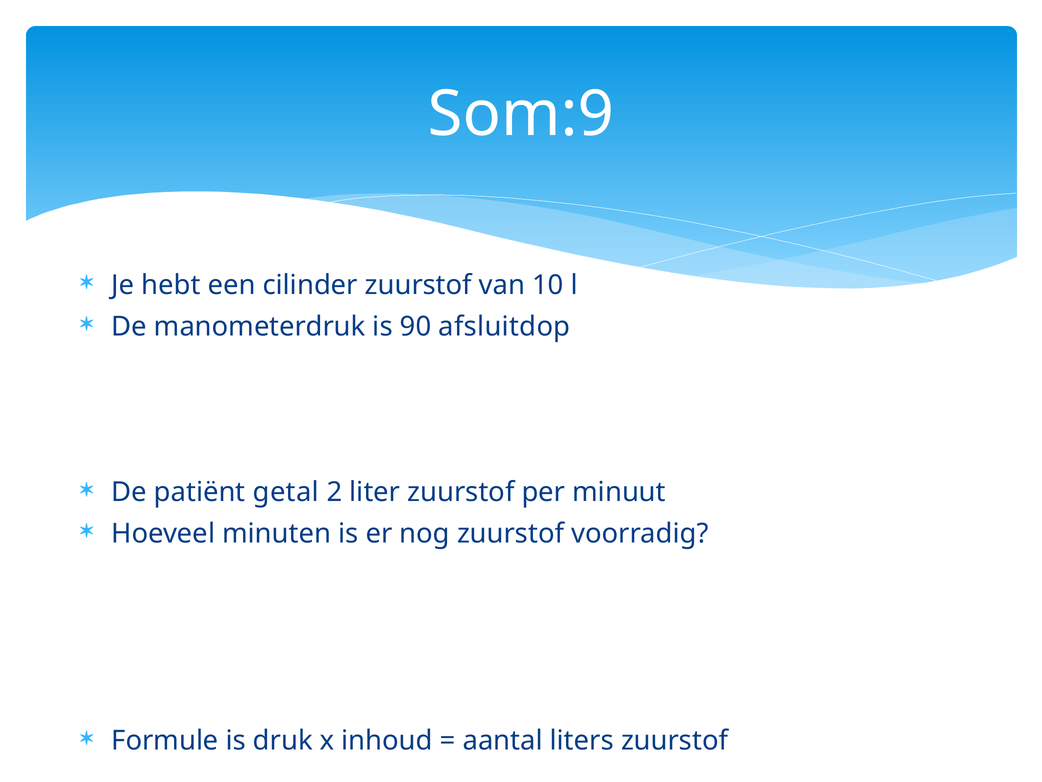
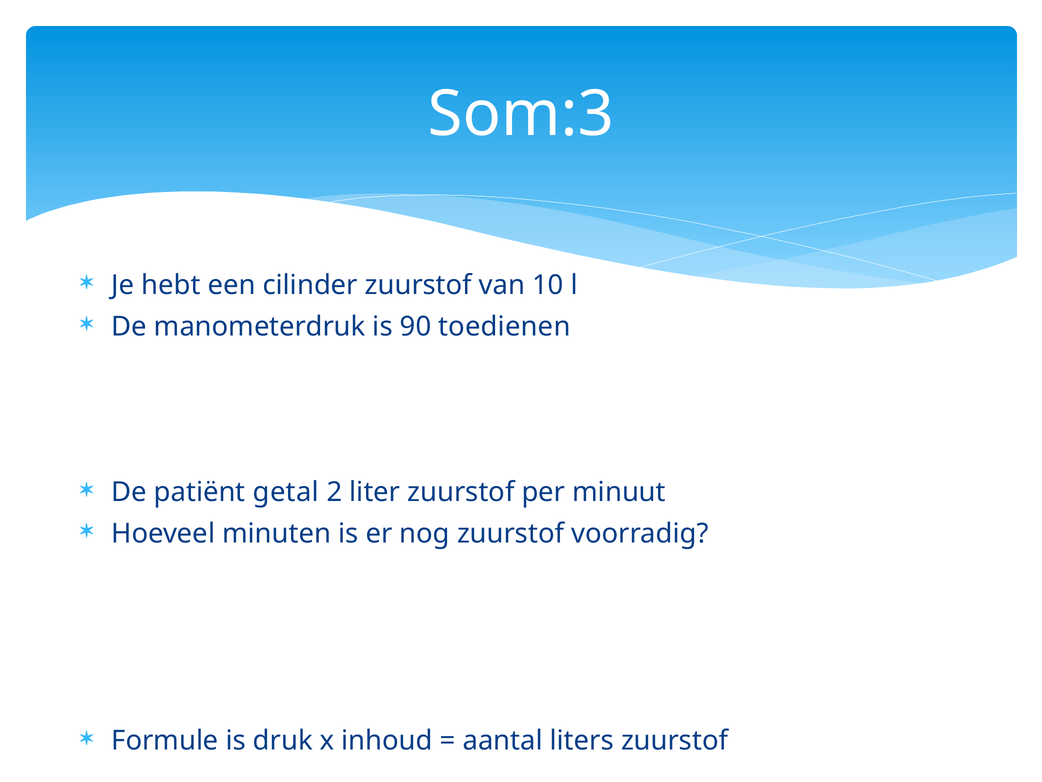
Som:9: Som:9 -> Som:3 (521, 114)
afsluitdop: afsluitdop -> toedienen (504, 326)
